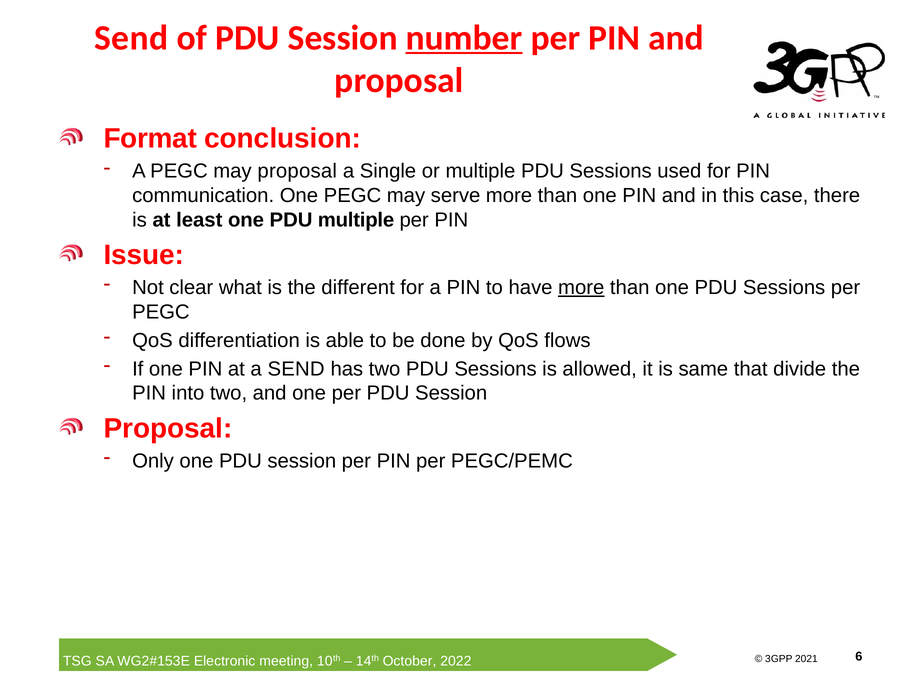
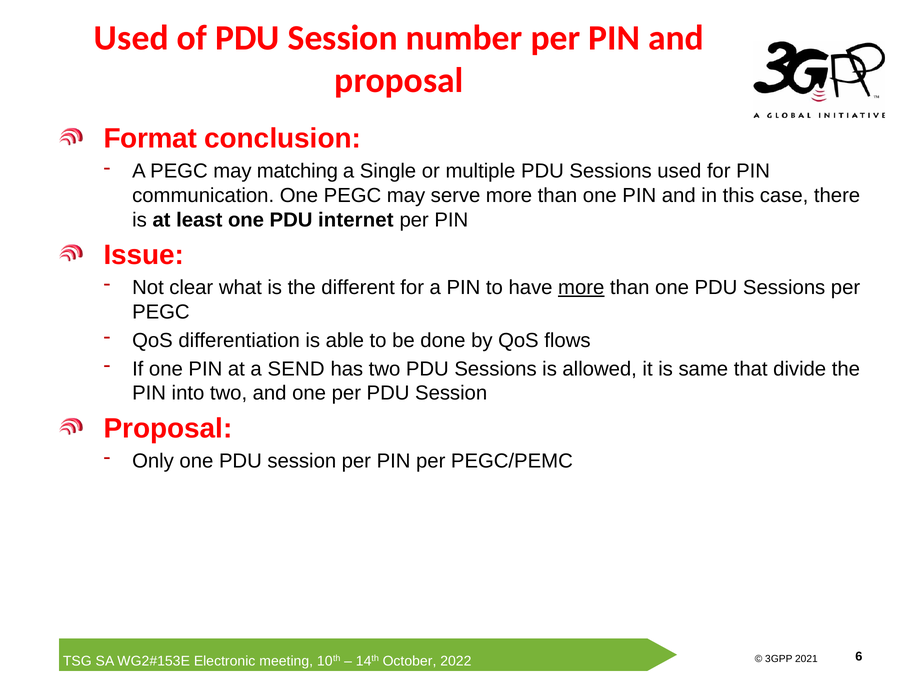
Send: Send -> Used (131, 38)
number underline: present -> none (464, 38)
may proposal: proposal -> matching (297, 171)
PDU multiple: multiple -> internet (356, 220)
